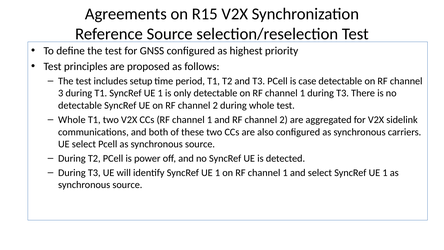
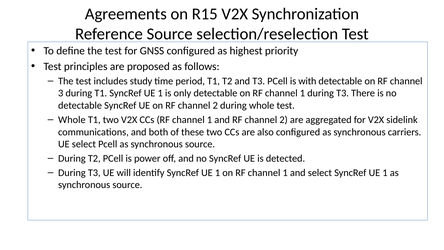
setup: setup -> study (141, 81)
case: case -> with (307, 81)
